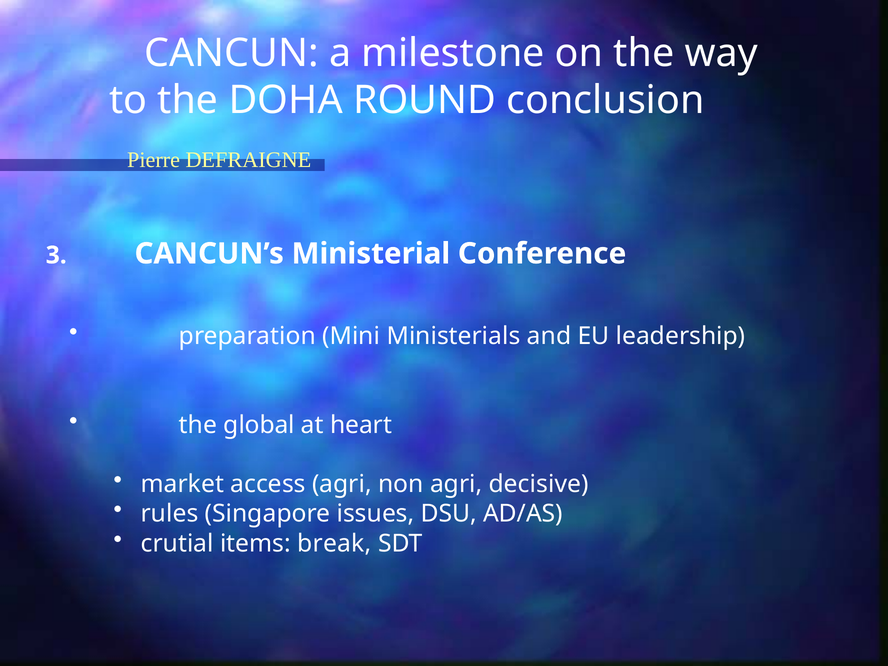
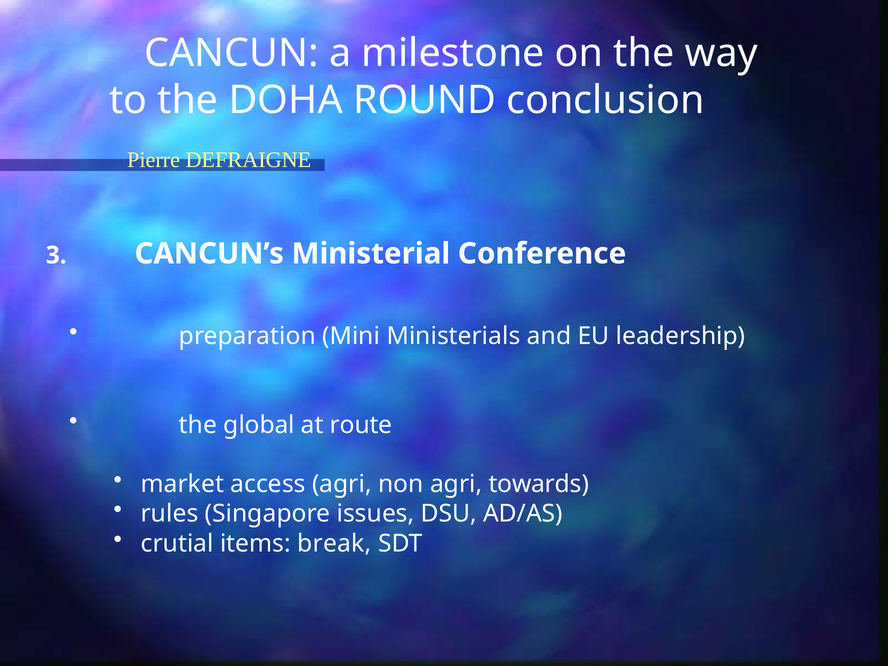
heart: heart -> route (361, 425)
decisive: decisive -> towards (539, 484)
